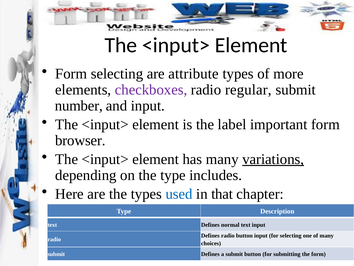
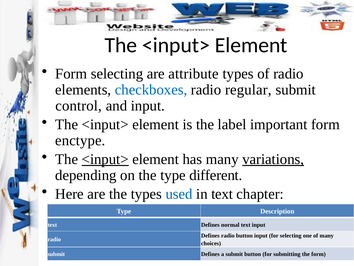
of more: more -> radio (288, 74)
checkboxes colour: purple -> blue (151, 90)
number: number -> control (79, 105)
browser: browser -> enctype (80, 140)
<input> underline: none -> present (105, 159)
includes: includes -> different (216, 175)
in that: that -> text (222, 194)
